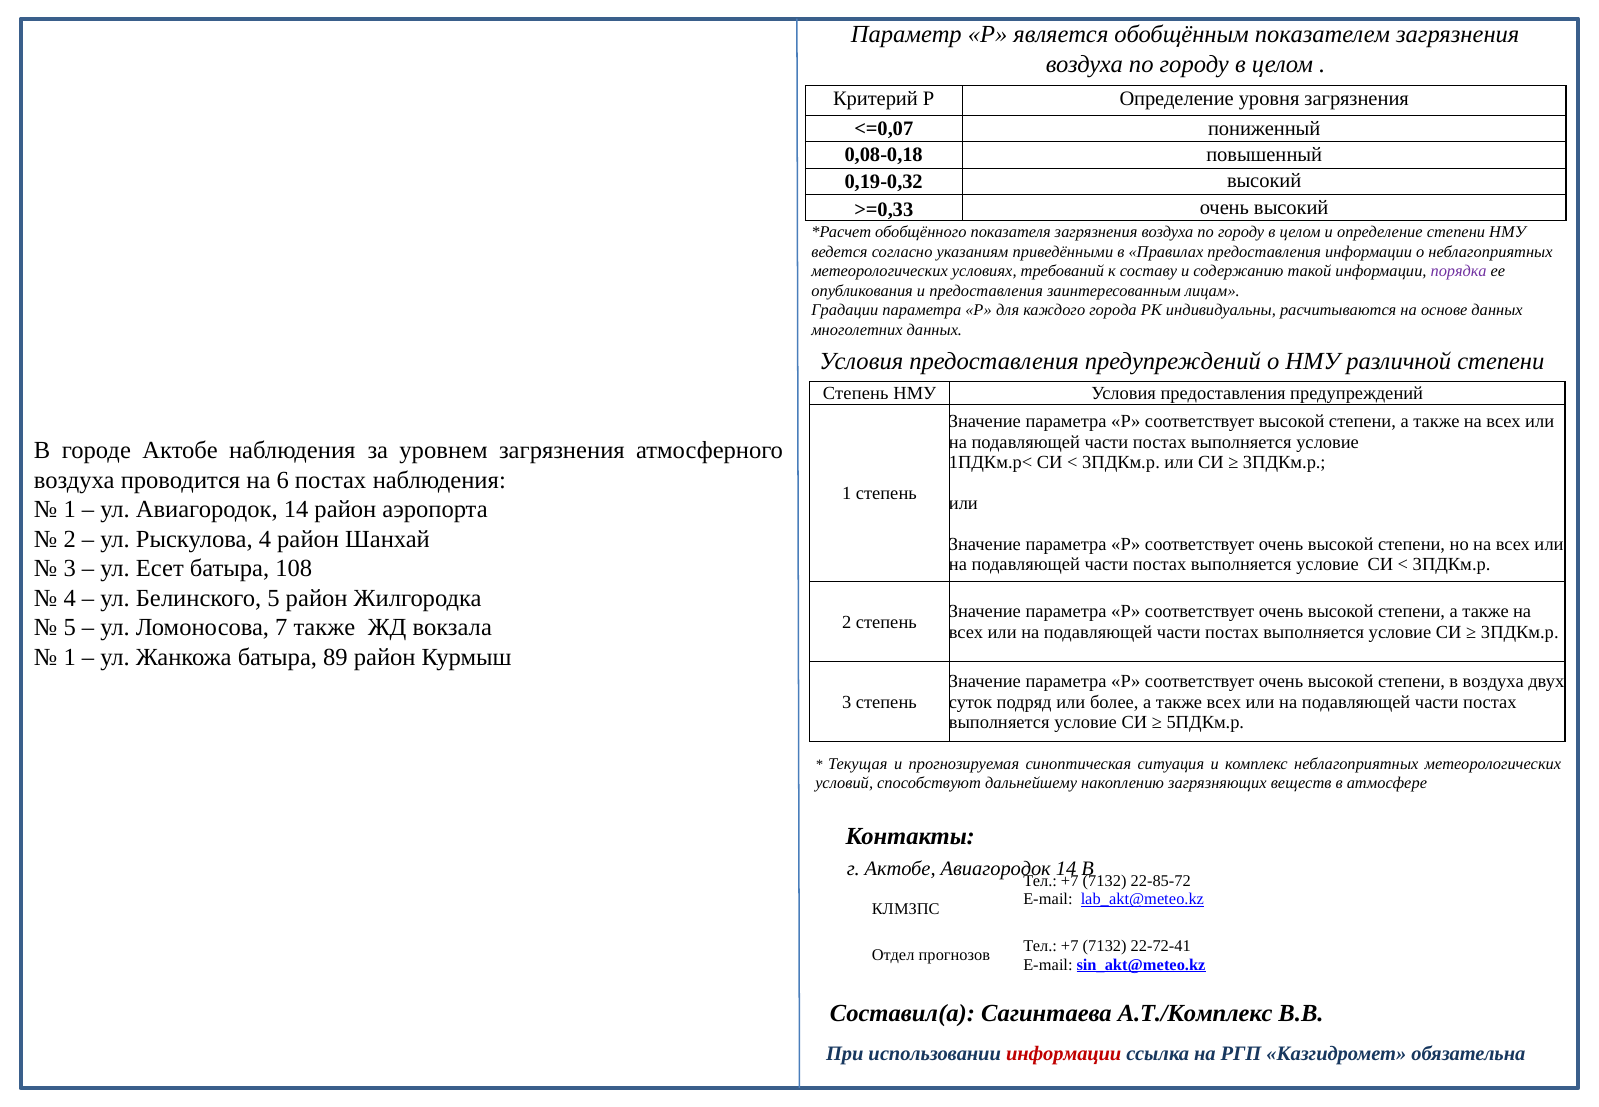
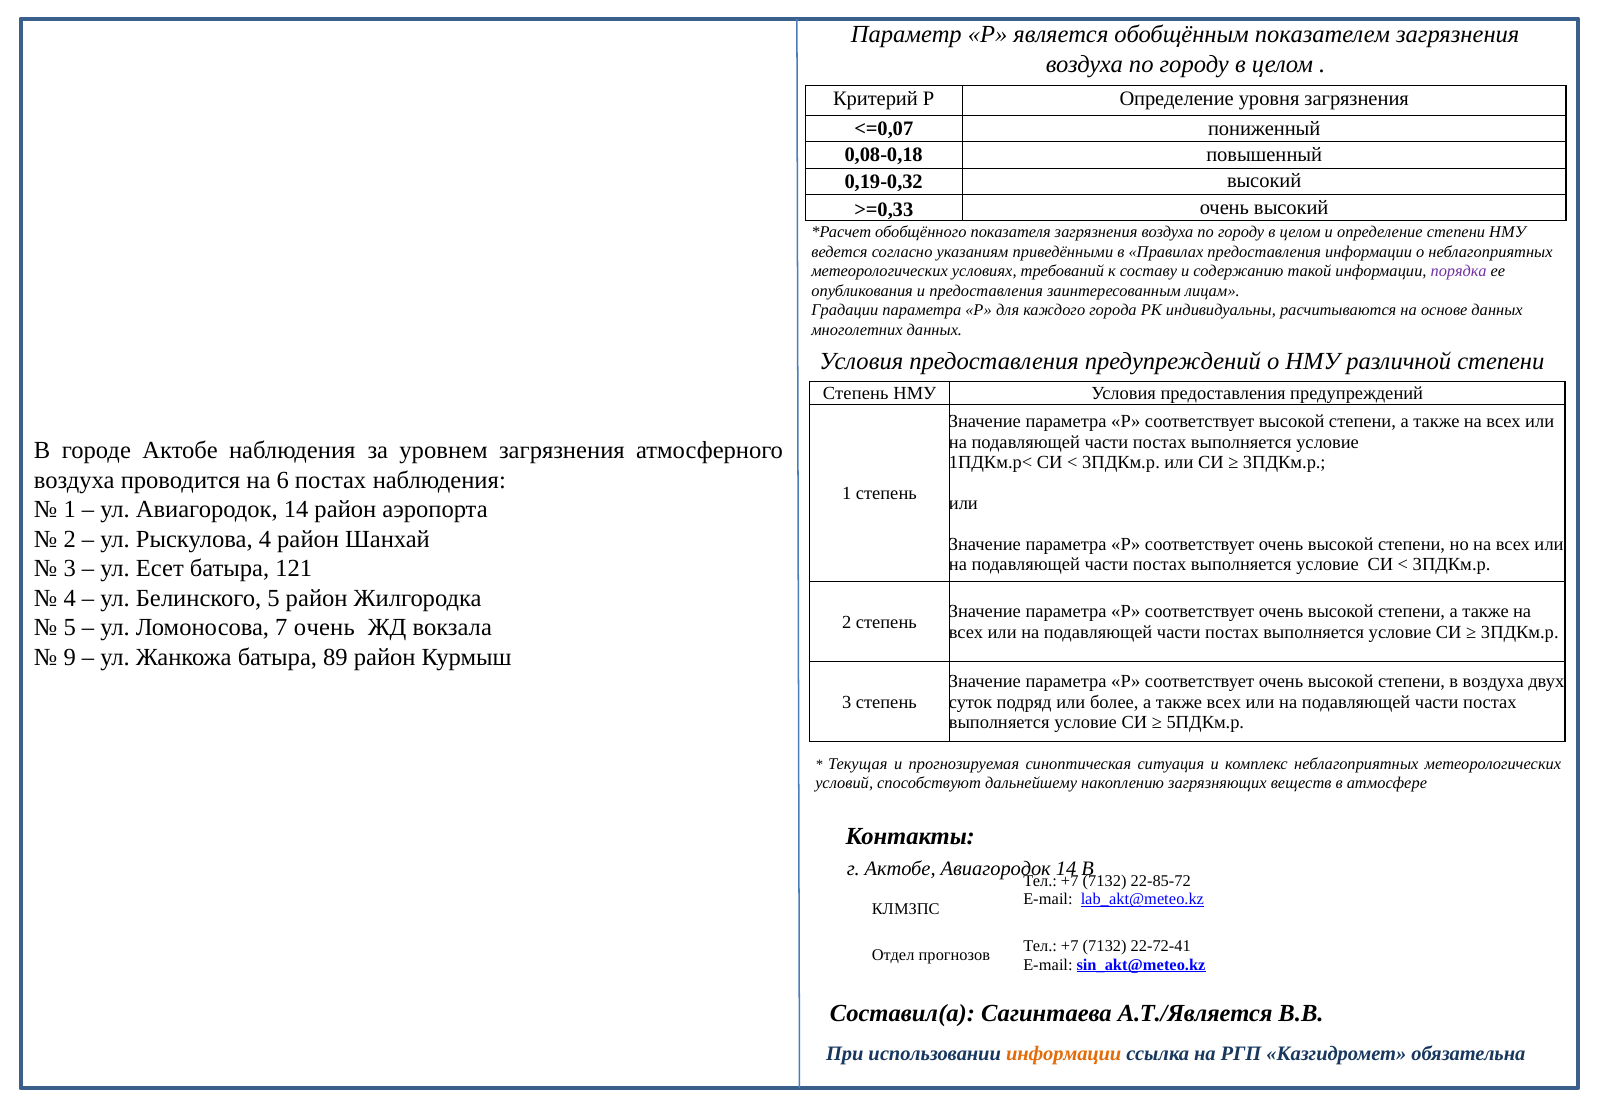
108: 108 -> 121 (294, 568)
7 также: также -> очень (324, 627)
1: 1 -> 9 (70, 657)
А.Т./Комплекс: А.Т./Комплекс -> А.Т./Является (1195, 1013)
информации colour: red -> orange (1064, 1054)
